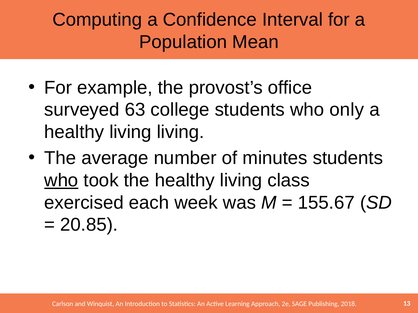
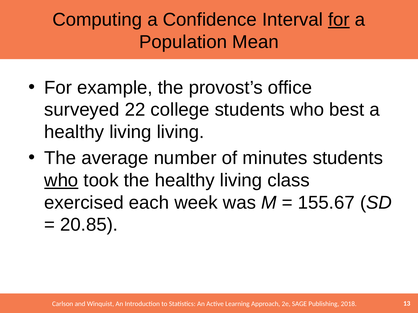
for underline: none -> present (339, 20)
63: 63 -> 22 (135, 110)
only: only -> best (347, 110)
